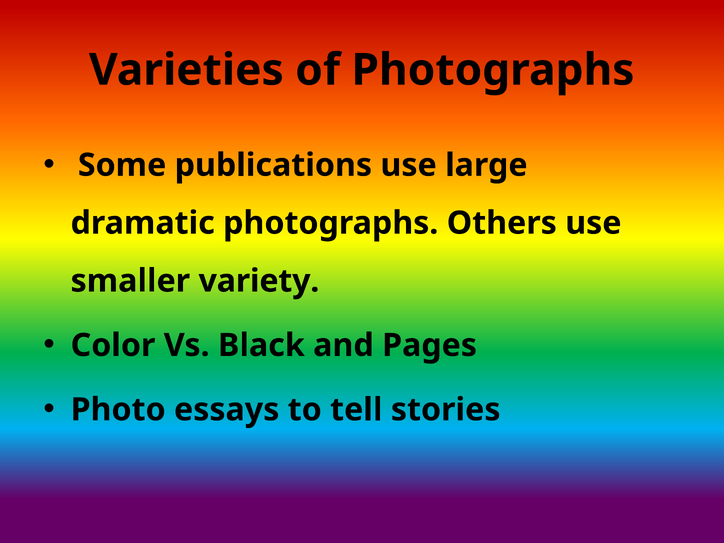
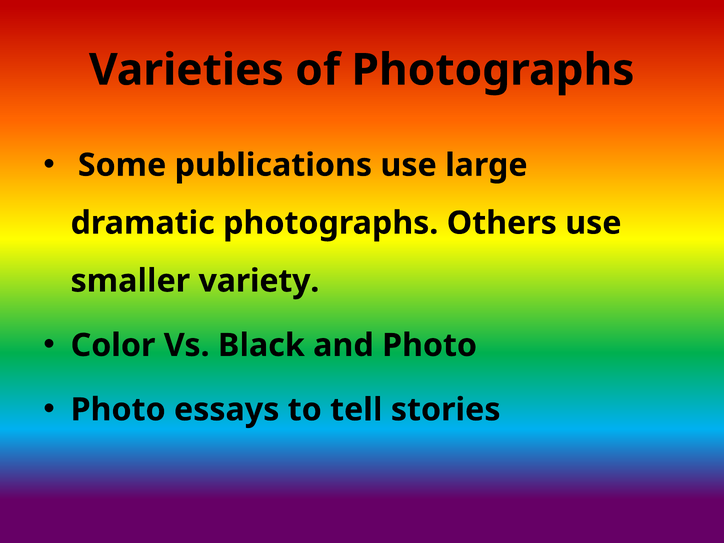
and Pages: Pages -> Photo (430, 345)
